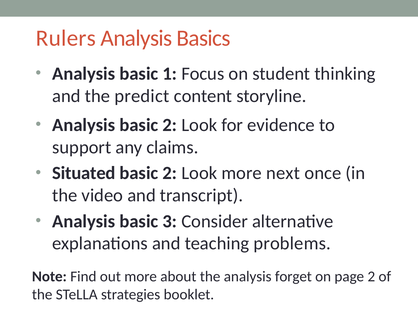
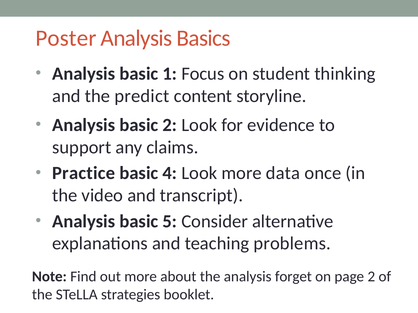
Rulers: Rulers -> Poster (66, 38)
Situated: Situated -> Practice (84, 173)
2: 2 -> 4 (170, 173)
next: next -> data (283, 173)
3: 3 -> 5 (170, 222)
